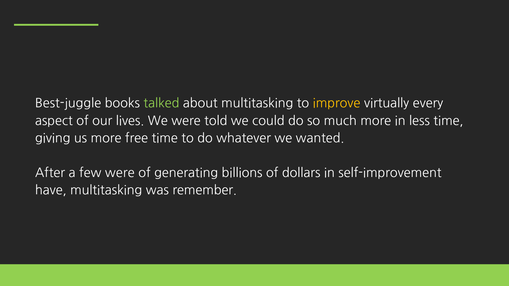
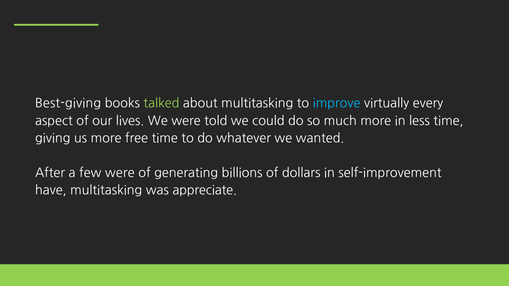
Best-juggle: Best-juggle -> Best-giving (68, 104)
improve colour: yellow -> light blue (337, 104)
remember: remember -> appreciate (205, 191)
